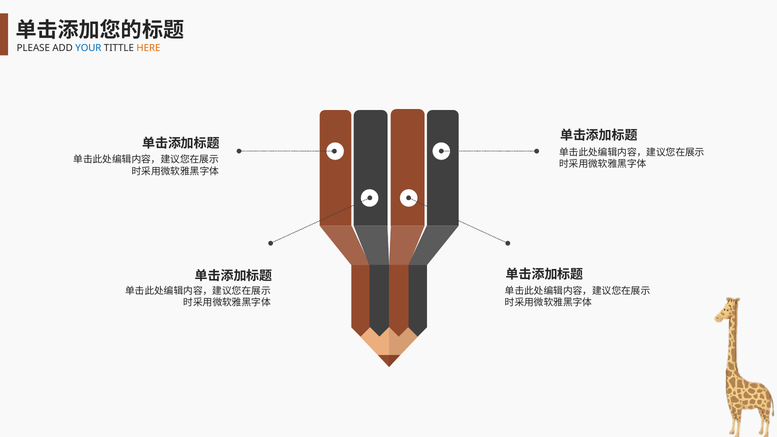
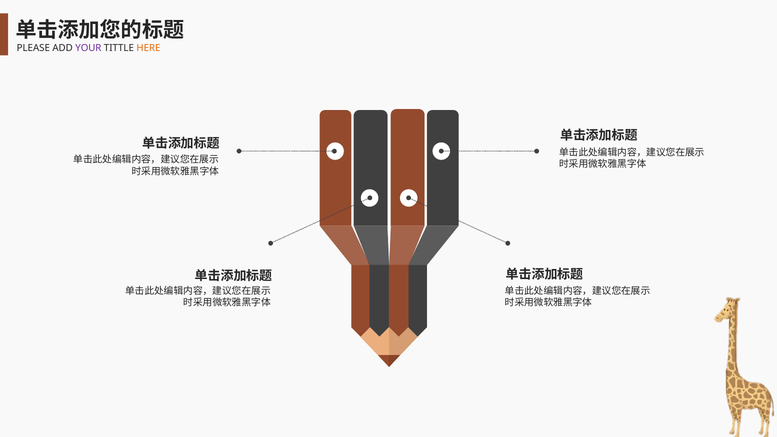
YOUR colour: blue -> purple (88, 48)
